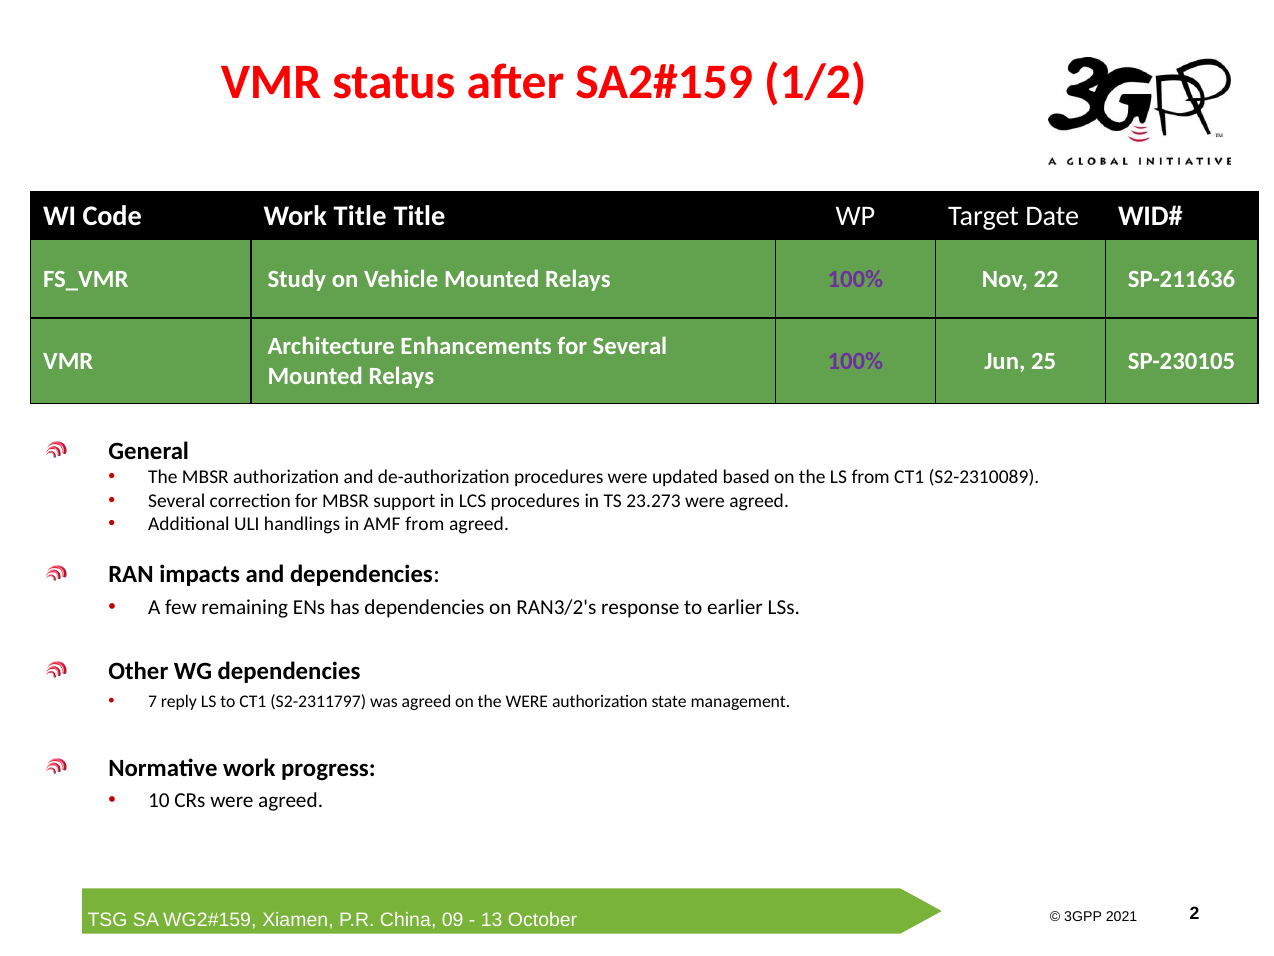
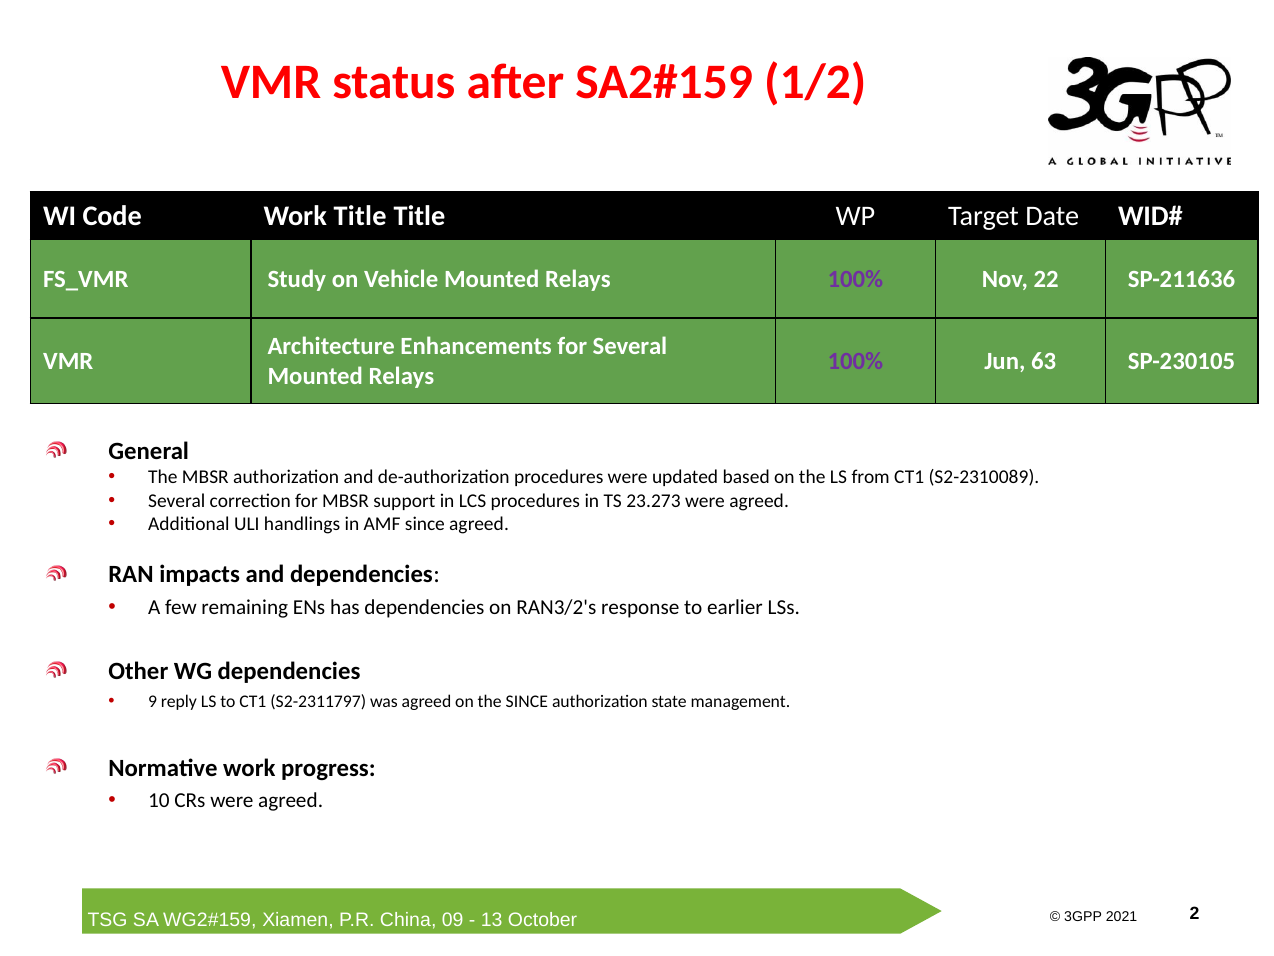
25: 25 -> 63 (1044, 361)
AMF from: from -> since (425, 524)
7: 7 -> 9 (153, 701)
the WERE: WERE -> SINCE (527, 701)
